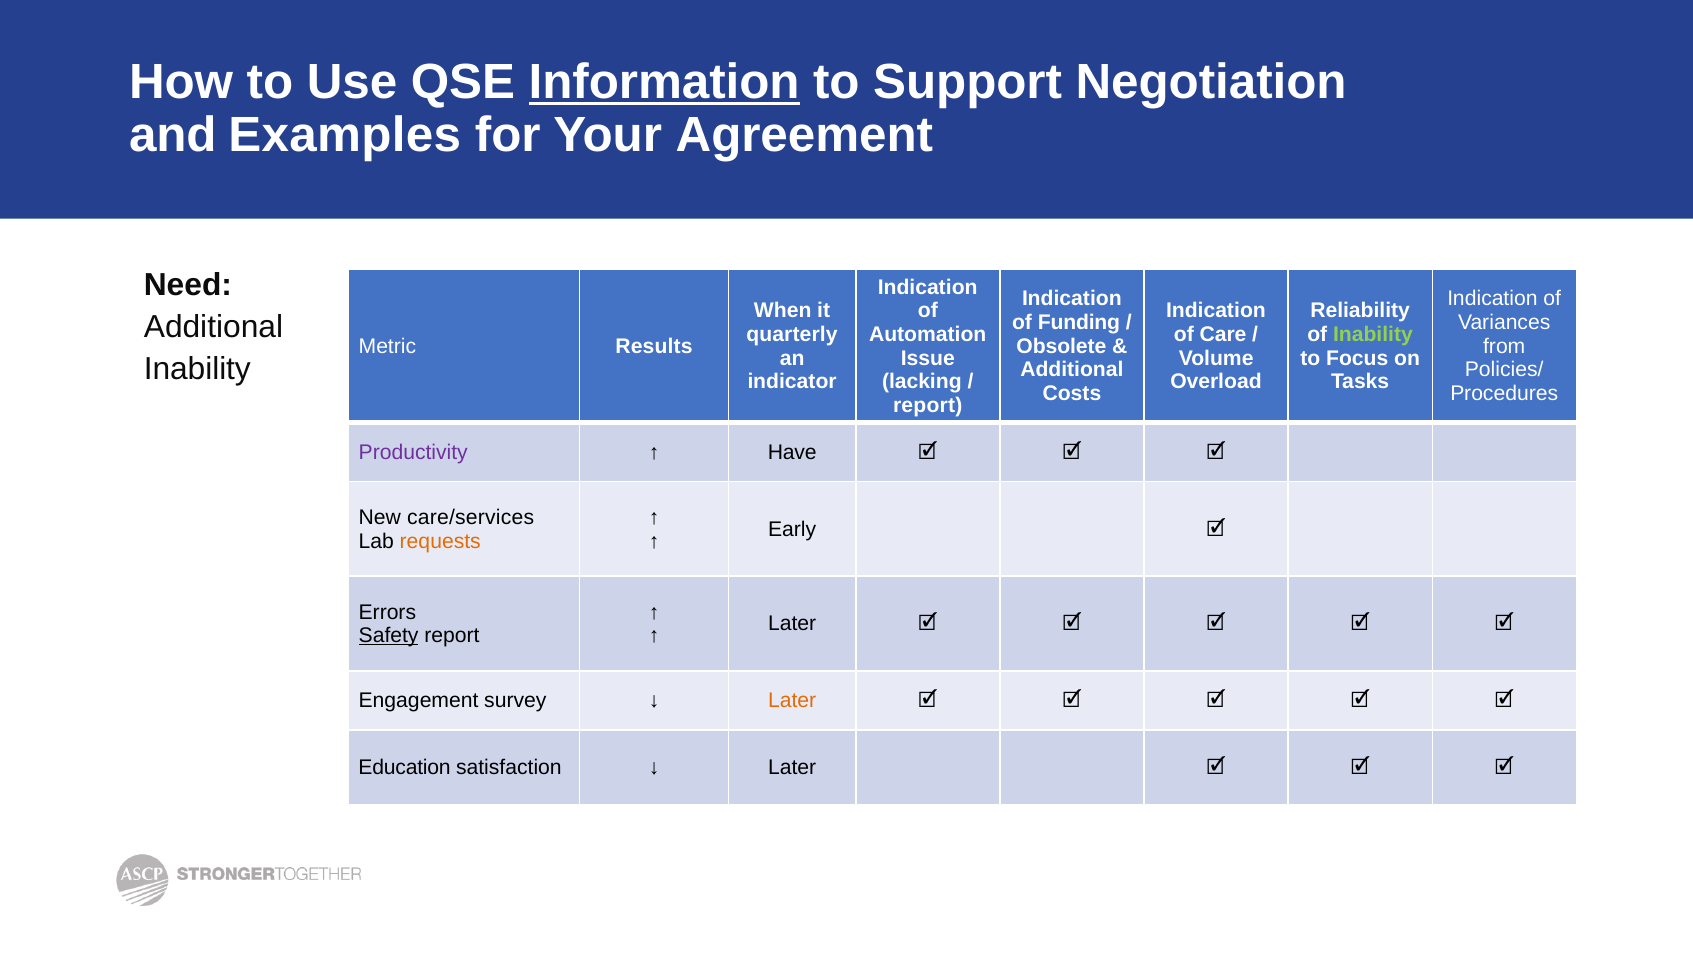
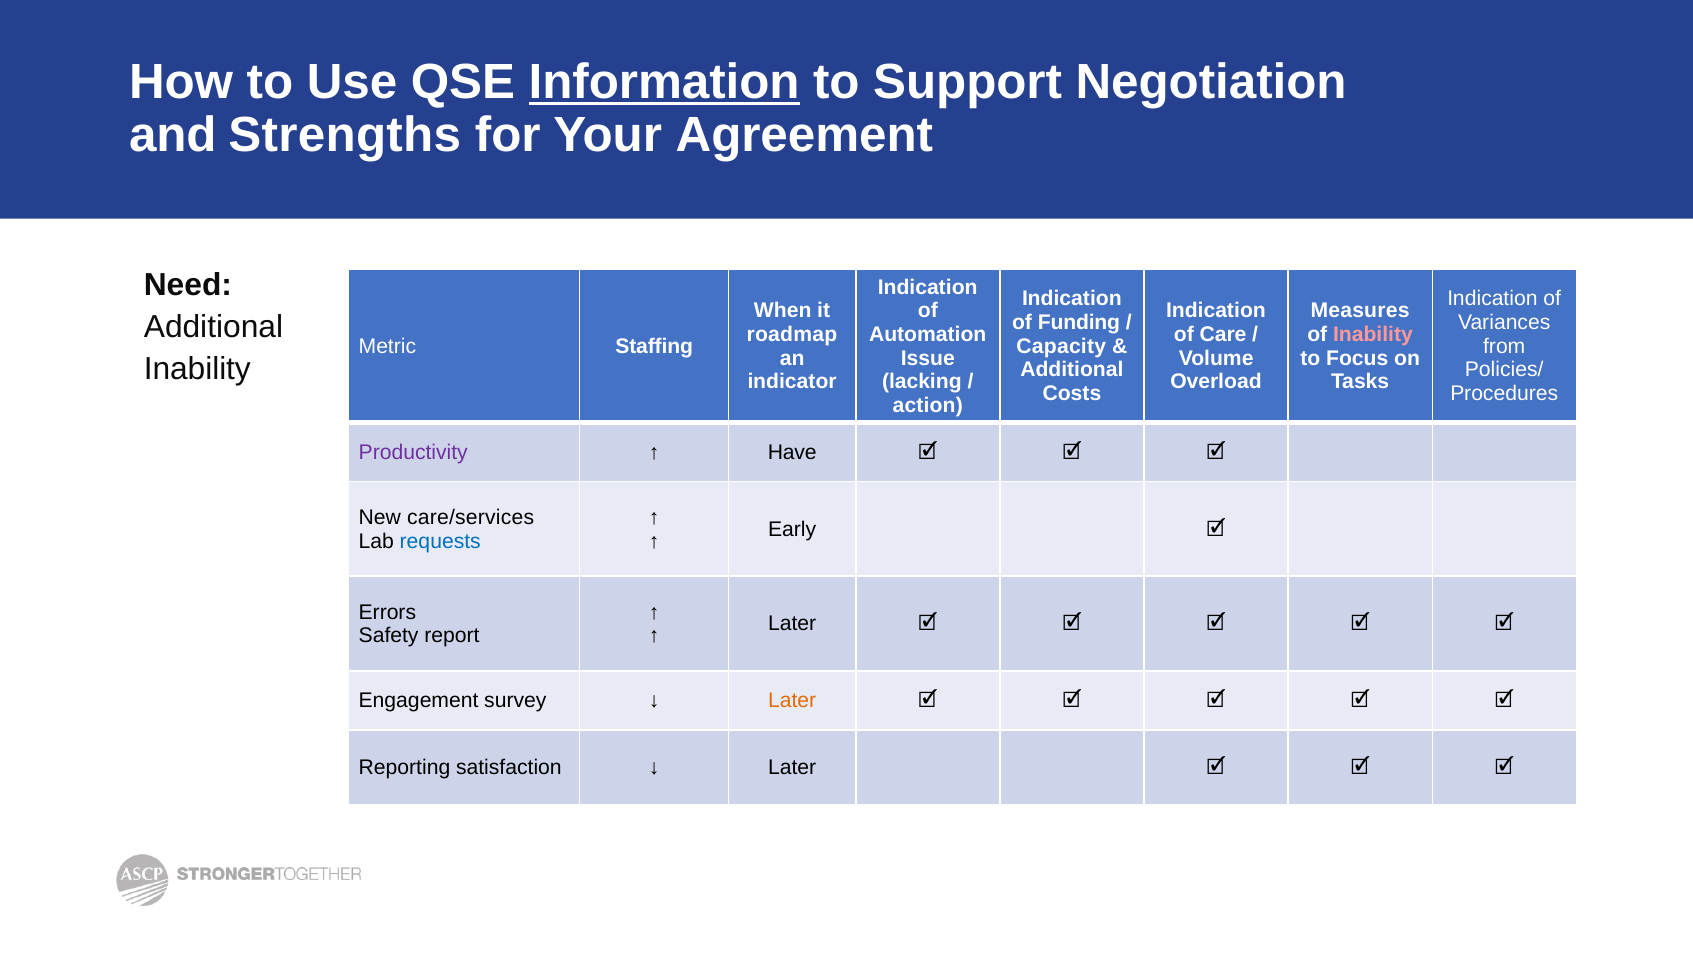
Examples: Examples -> Strengths (345, 136)
Reliability: Reliability -> Measures (1360, 311)
quarterly: quarterly -> roadmap (792, 334)
Inability colour: light green -> pink (1373, 334)
Results: Results -> Staffing (654, 346)
Obsolete: Obsolete -> Capacity (1061, 346)
report: report -> action (928, 405)
requests colour: orange -> blue (440, 541)
Safety underline: present -> none (389, 635)
Education: Education -> Reporting (404, 767)
